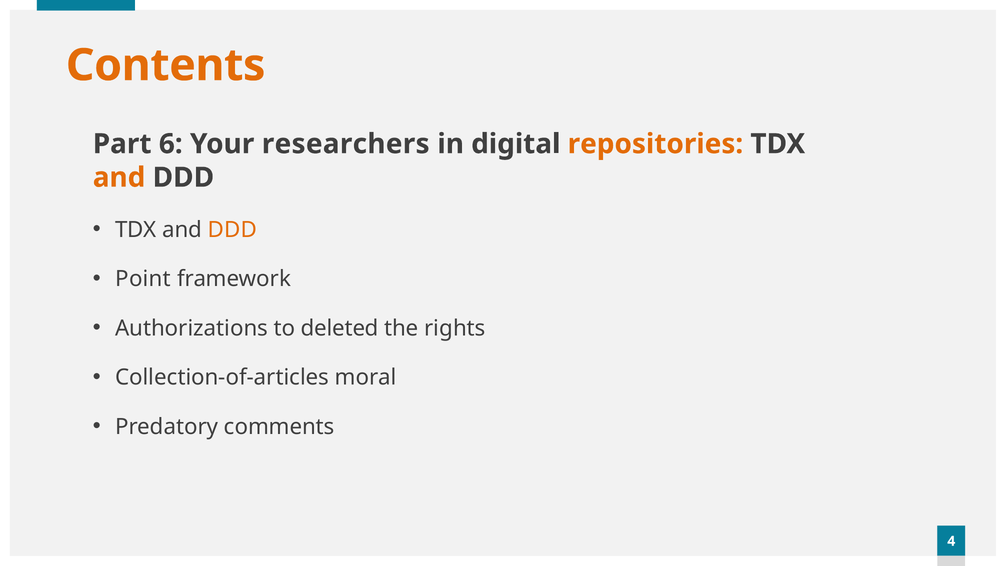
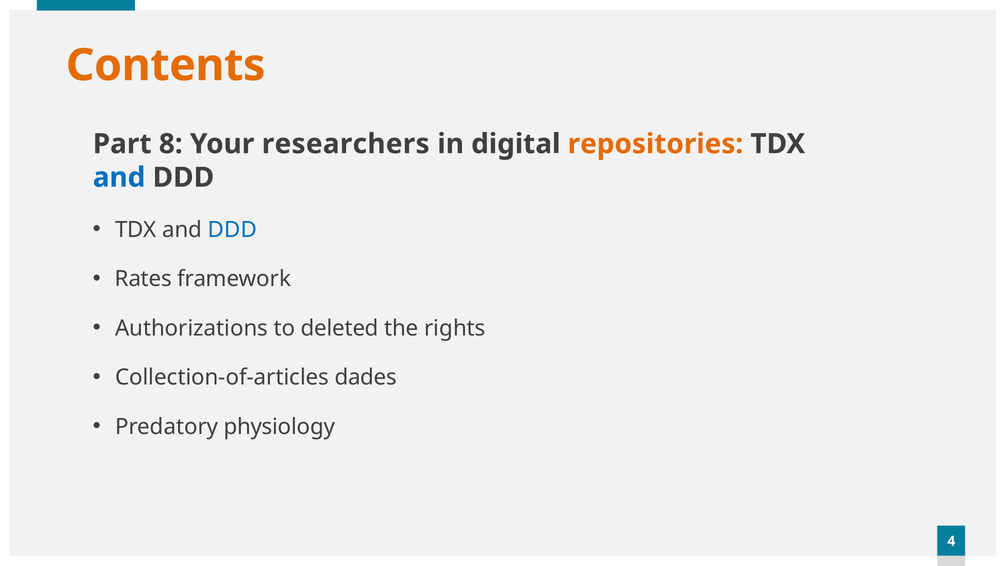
6: 6 -> 8 (171, 144)
and colour: orange -> blue (119, 177)
DDD colour: orange -> blue (232, 230)
Point: Point -> Rates (143, 279)
moral: moral -> dades (366, 378)
comments: comments -> physiology (279, 427)
